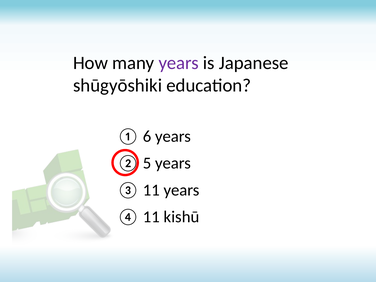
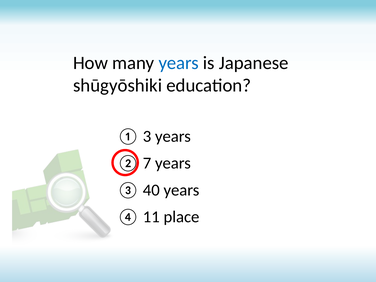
years colour: purple -> blue (179, 63)
6: 6 -> 3 (147, 136)
5: 5 -> 7 (147, 163)
③ 11: 11 -> 40 (151, 190)
kishū: kishū -> place (182, 217)
